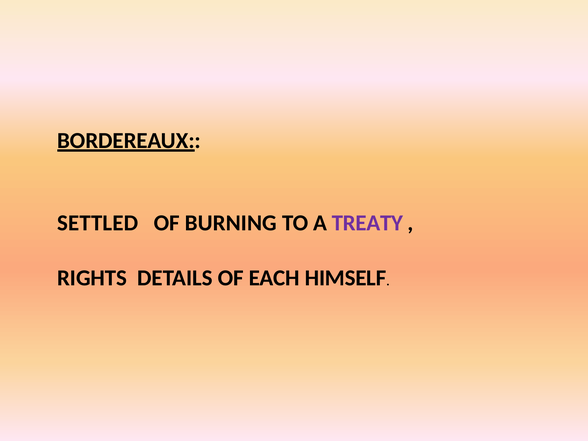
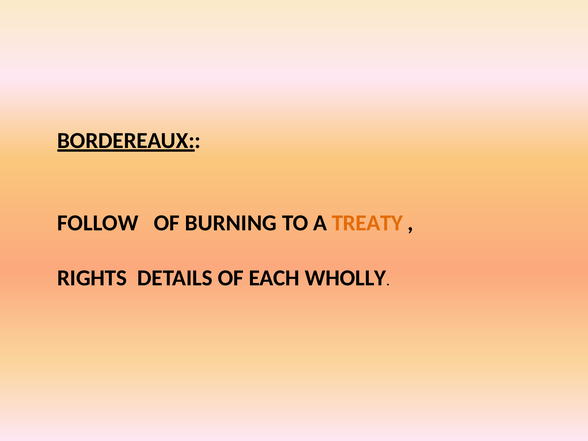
SETTLED: SETTLED -> FOLLOW (98, 223)
TREATY colour: purple -> orange (367, 223)
HIMSELF: HIMSELF -> WHOLLY (346, 278)
